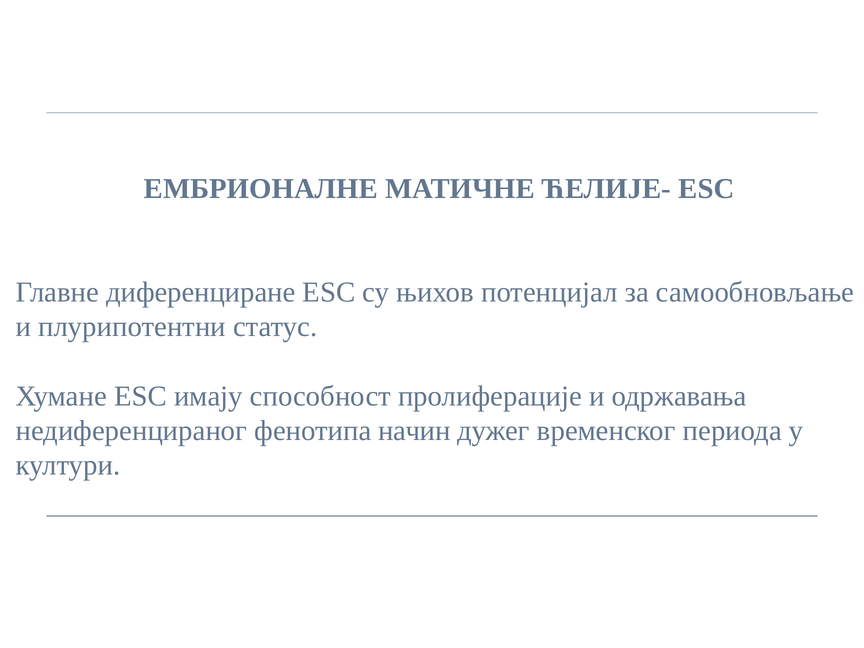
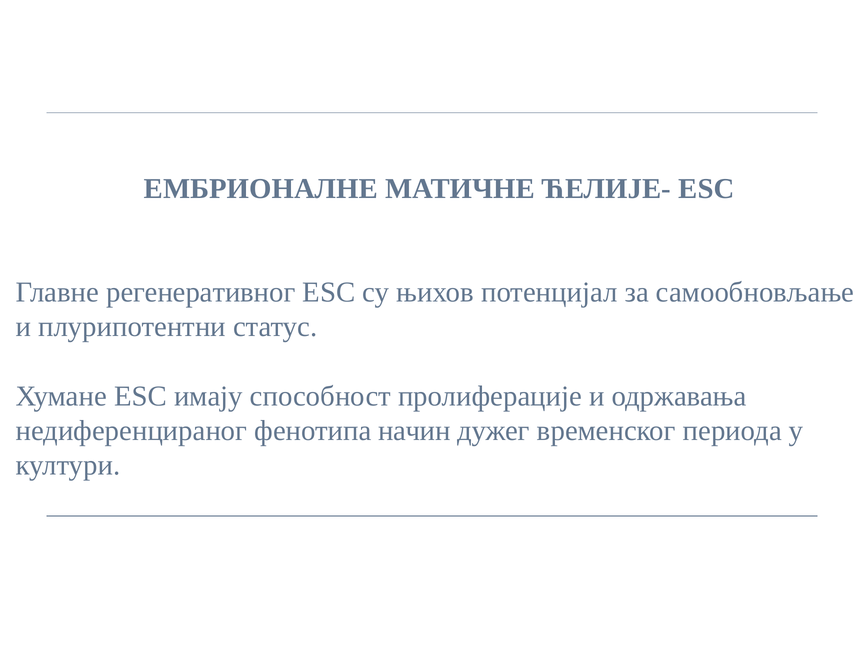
диференциране: диференциране -> регенеративног (201, 292)
